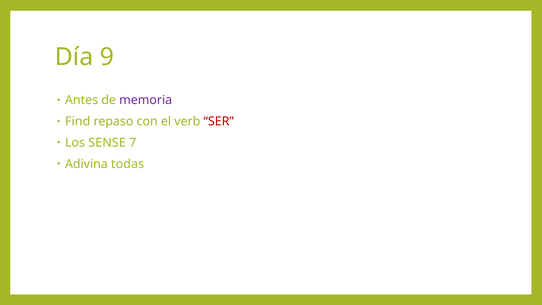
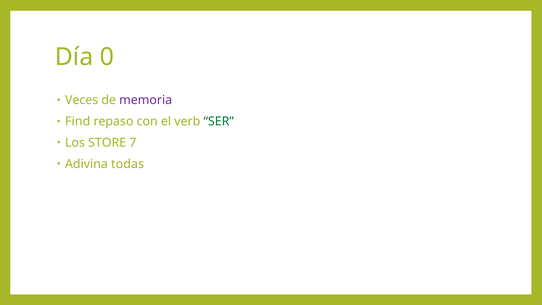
9: 9 -> 0 (107, 57)
Antes: Antes -> Veces (82, 100)
SER colour: red -> green (219, 121)
SENSE: SENSE -> STORE (107, 143)
